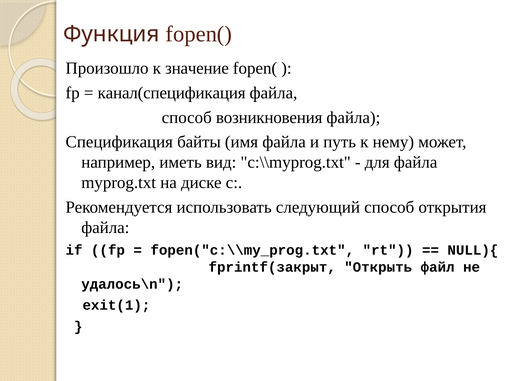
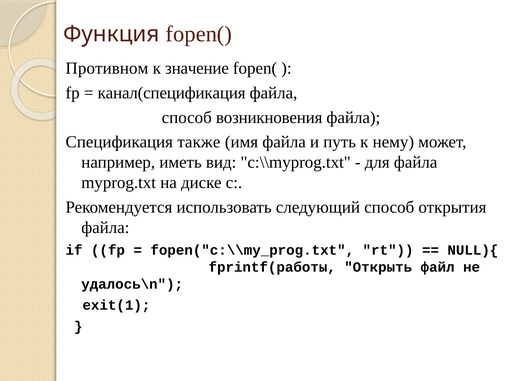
Произошло: Произошло -> Противном (107, 68)
байты: байты -> также (199, 142)
fprintf(закрыт: fprintf(закрыт -> fprintf(работы (272, 267)
